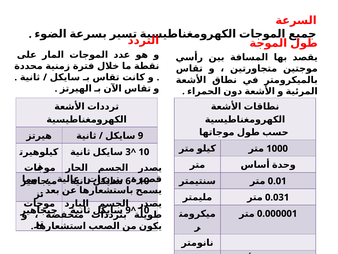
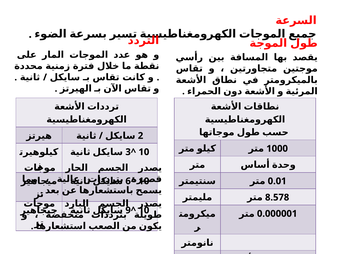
9: 9 -> 2 (141, 135)
0.031: 0.031 -> 8.578 (277, 197)
